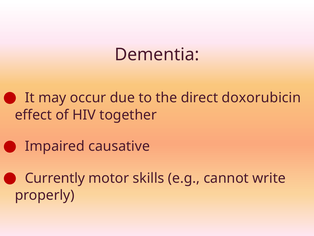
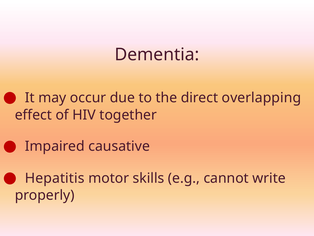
doxorubicin: doxorubicin -> overlapping (261, 98)
Currently: Currently -> Hepatitis (55, 178)
